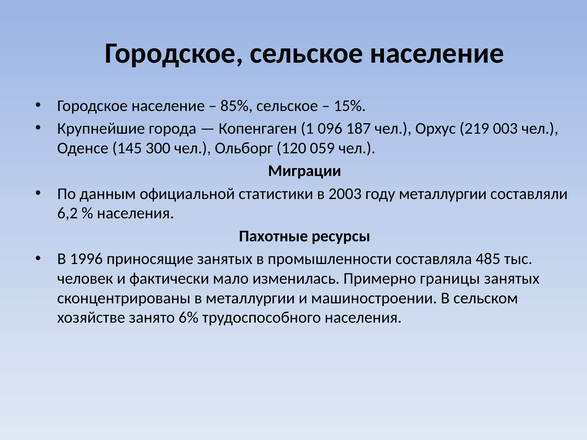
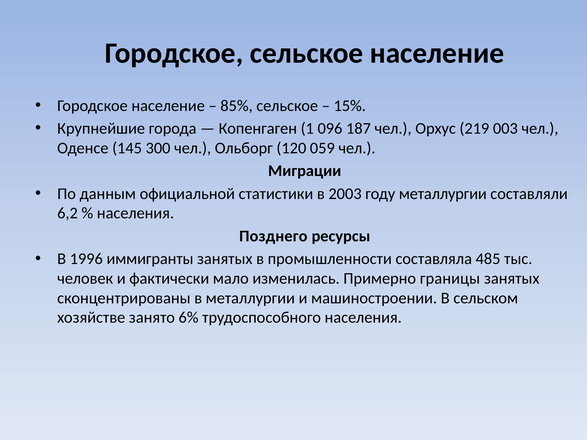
Пахотные: Пахотные -> Позднего (273, 236)
приносящие: приносящие -> иммигранты (150, 259)
